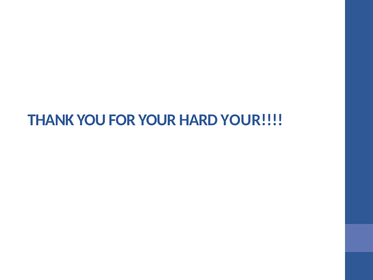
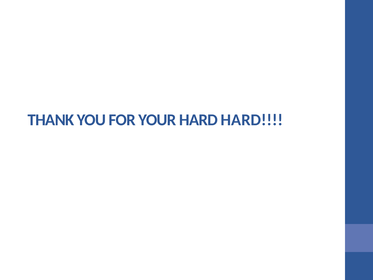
HARD YOUR: YOUR -> HARD (252, 120)
